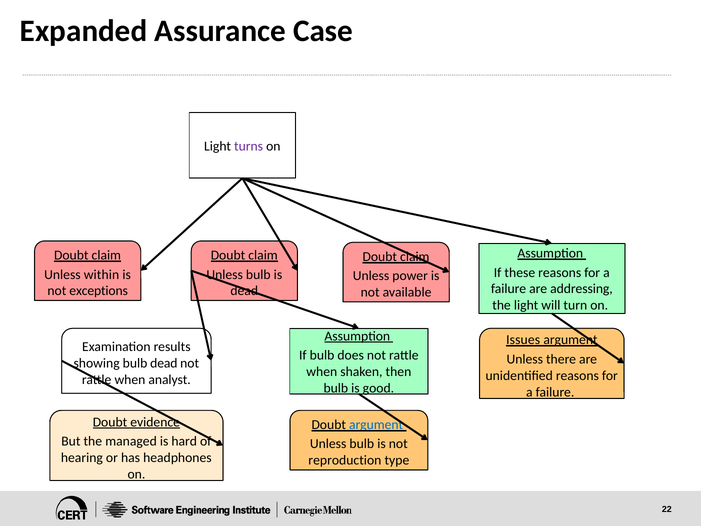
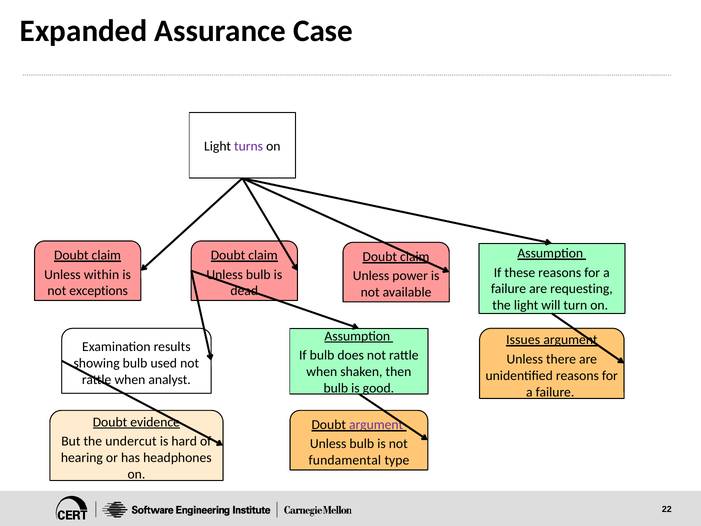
addressing: addressing -> requesting (581, 289)
bulb dead: dead -> used (164, 363)
argument colour: blue -> purple (376, 424)
managed: managed -> undercut (131, 441)
reproduction: reproduction -> fundamental (345, 460)
